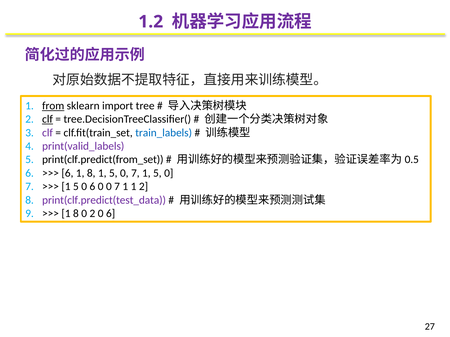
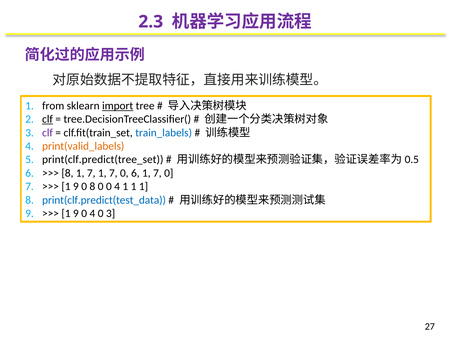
1.2: 1.2 -> 2.3 (151, 22)
from underline: present -> none (53, 106)
import underline: none -> present (118, 106)
print(valid_labels colour: purple -> orange (83, 146)
print(clf.predict(from_set: print(clf.predict(from_set -> print(clf.predict(tree_set (103, 160)
6: 6 -> 8 (67, 173)
8: 8 -> 7 (91, 173)
5: 5 -> 7 (113, 173)
7: 7 -> 6 (135, 173)
5: 5 -> 7 (157, 173)
5: 5 -> 9 (76, 187)
6: 6 -> 8 (92, 187)
0 0 7: 7 -> 4 (117, 187)
1 1 2: 2 -> 1 (144, 187)
print(clf.predict(test_data colour: purple -> blue (104, 200)
8: 8 -> 9 (76, 214)
2: 2 -> 4 (92, 214)
6: 6 -> 3 (111, 214)
